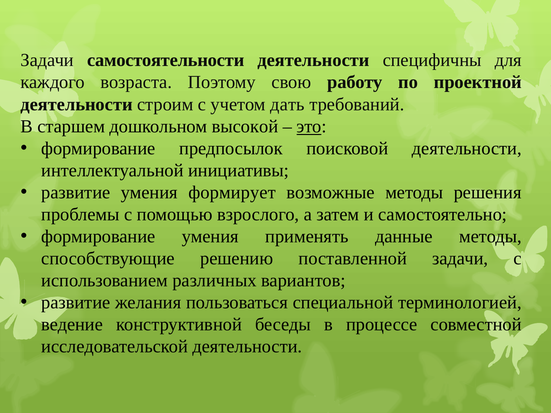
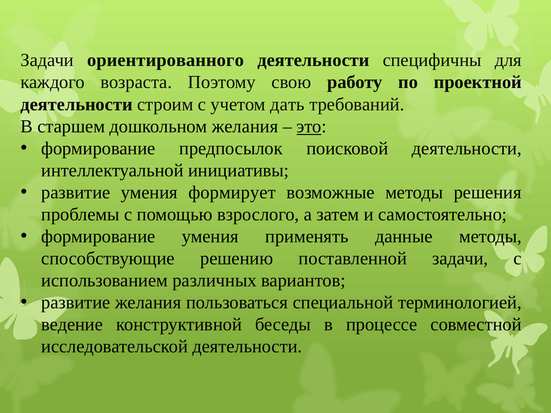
самостоятельности: самостоятельности -> ориентированного (166, 60)
дошкольном высокой: высокой -> желания (245, 126)
